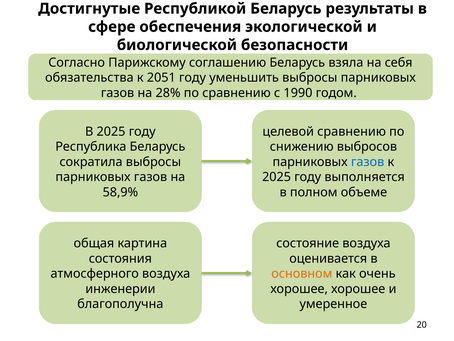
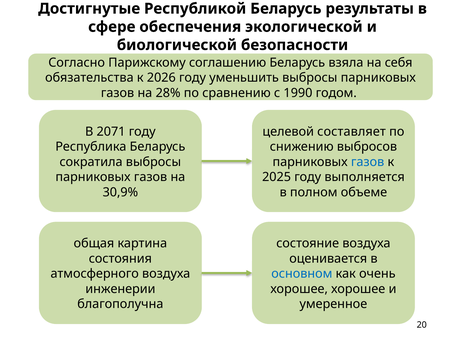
2051: 2051 -> 2026 (161, 78)
В 2025: 2025 -> 2071 (111, 131)
целевой сравнению: сравнению -> составляет (352, 131)
58,9%: 58,9% -> 30,9% (120, 192)
основном colour: orange -> blue (302, 273)
